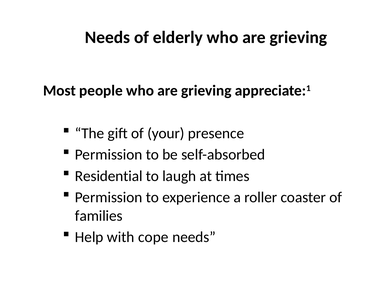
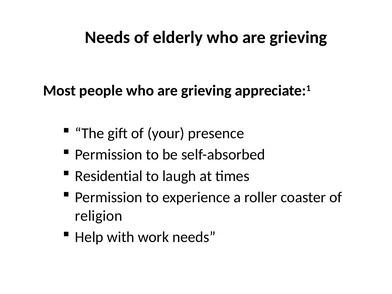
families: families -> religion (99, 216)
cope: cope -> work (153, 237)
